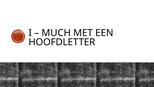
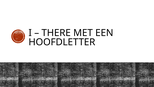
MUCH: MUCH -> THERE (56, 33)
